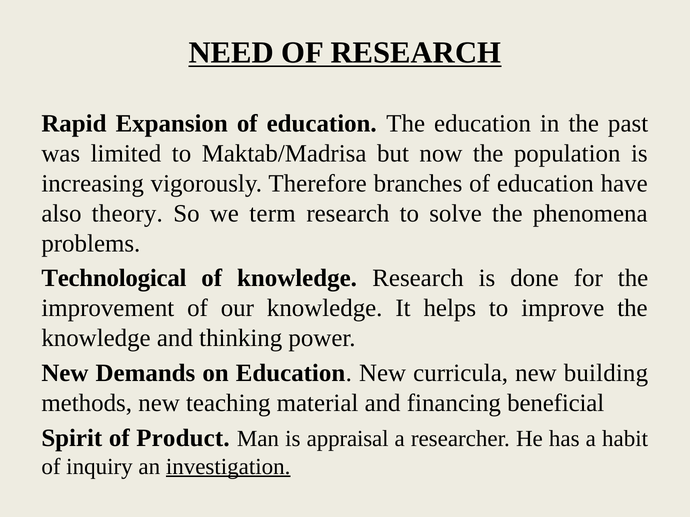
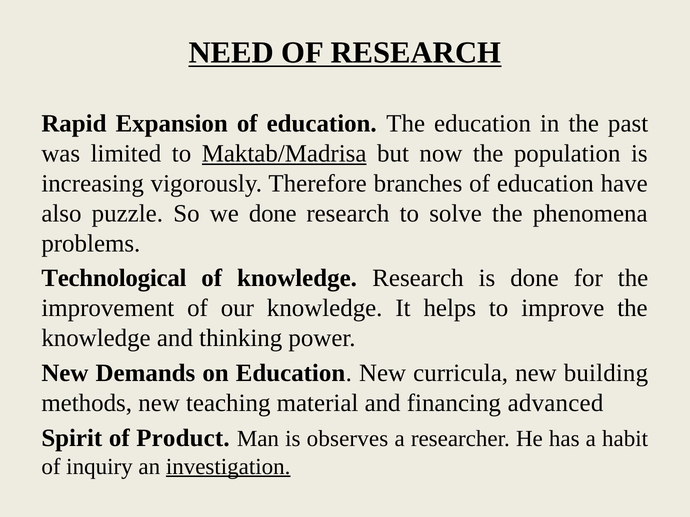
Maktab/Madrisa underline: none -> present (284, 154)
theory: theory -> puzzle (127, 214)
we term: term -> done (273, 214)
beneficial: beneficial -> advanced (555, 403)
appraisal: appraisal -> observes (347, 439)
